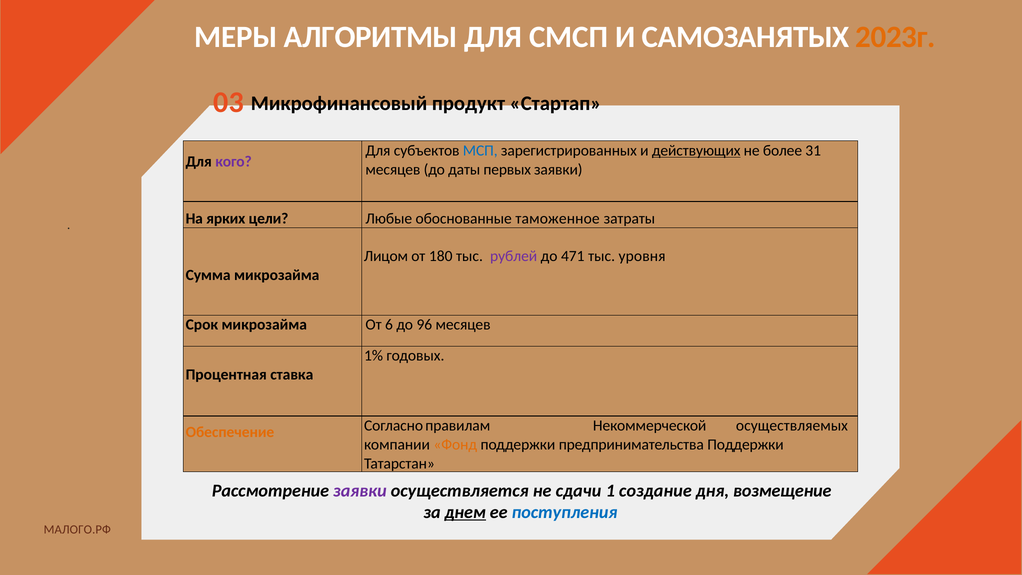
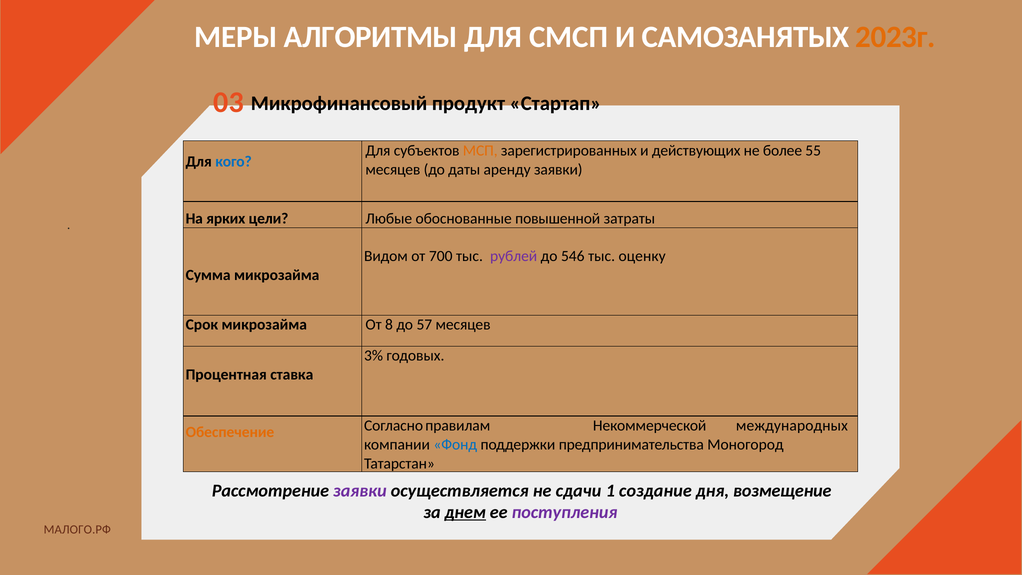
МСП colour: blue -> orange (480, 151)
действующих underline: present -> none (696, 151)
31: 31 -> 55 (813, 151)
кого colour: purple -> blue (234, 162)
первых: первых -> аренду (507, 169)
таможенное: таможенное -> повышенной (558, 219)
Лицом: Лицом -> Видом (386, 256)
180: 180 -> 700 (441, 256)
471: 471 -> 546 (573, 256)
уровня: уровня -> оценку (642, 256)
6: 6 -> 8 (389, 325)
96: 96 -> 57 (424, 325)
1%: 1% -> 3% (374, 356)
осуществляемых: осуществляемых -> международных (792, 426)
Фонд colour: orange -> blue (455, 444)
предпринимательства Поддержки: Поддержки -> Моногород (745, 444)
поступления colour: blue -> purple (565, 512)
